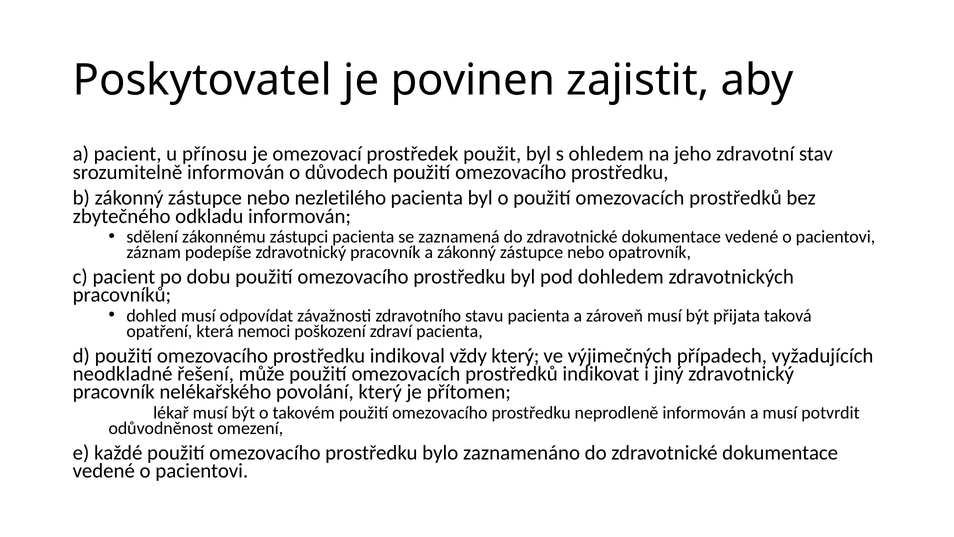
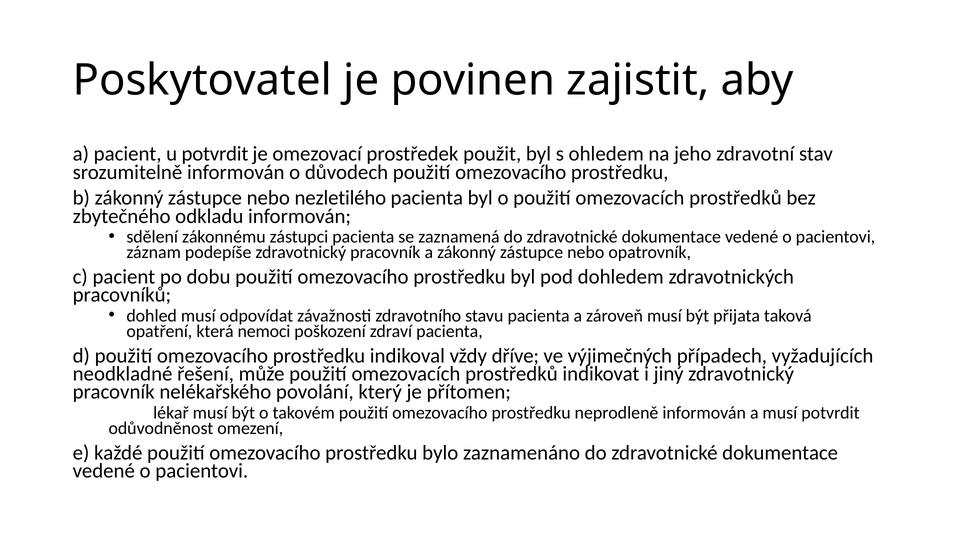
u přínosu: přínosu -> potvrdit (215, 154)
vždy který: který -> dříve (515, 356)
